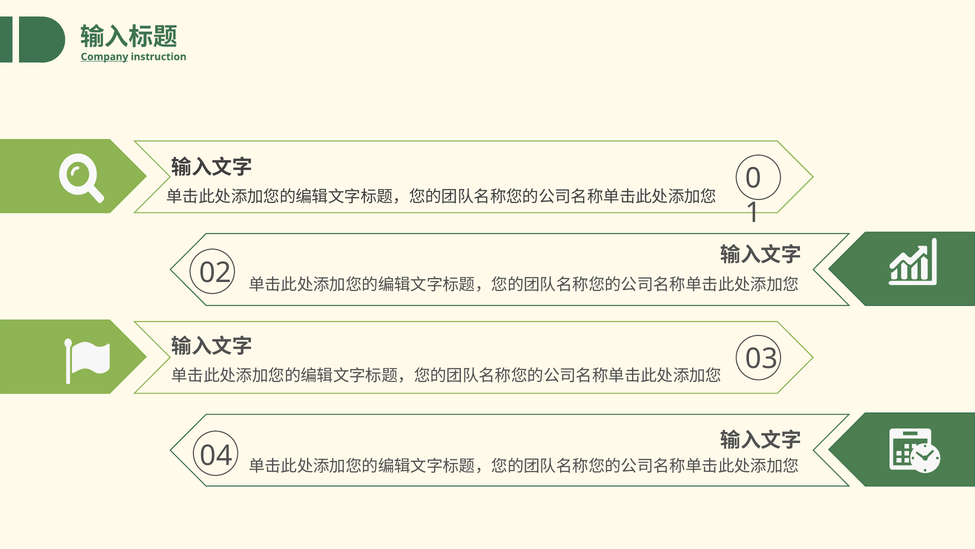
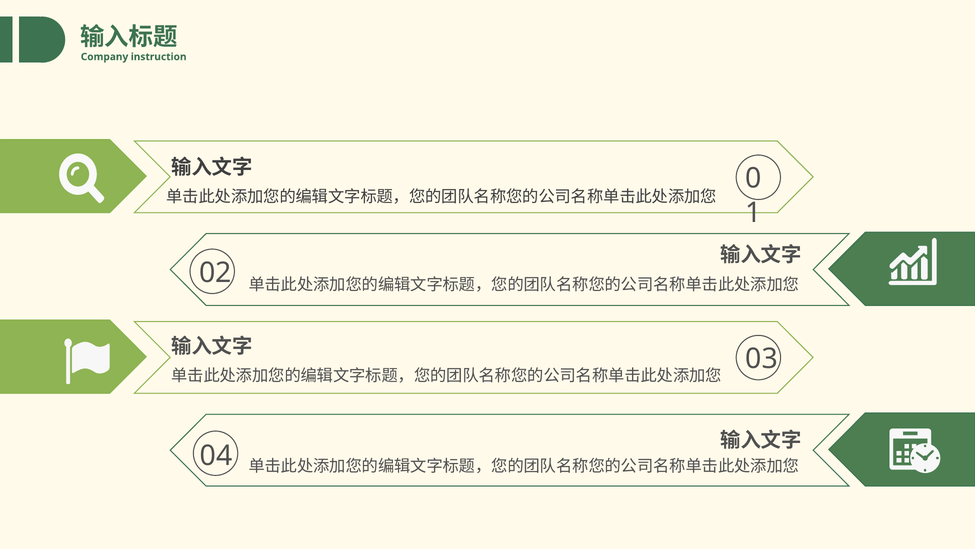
Company underline: present -> none (104, 57)
